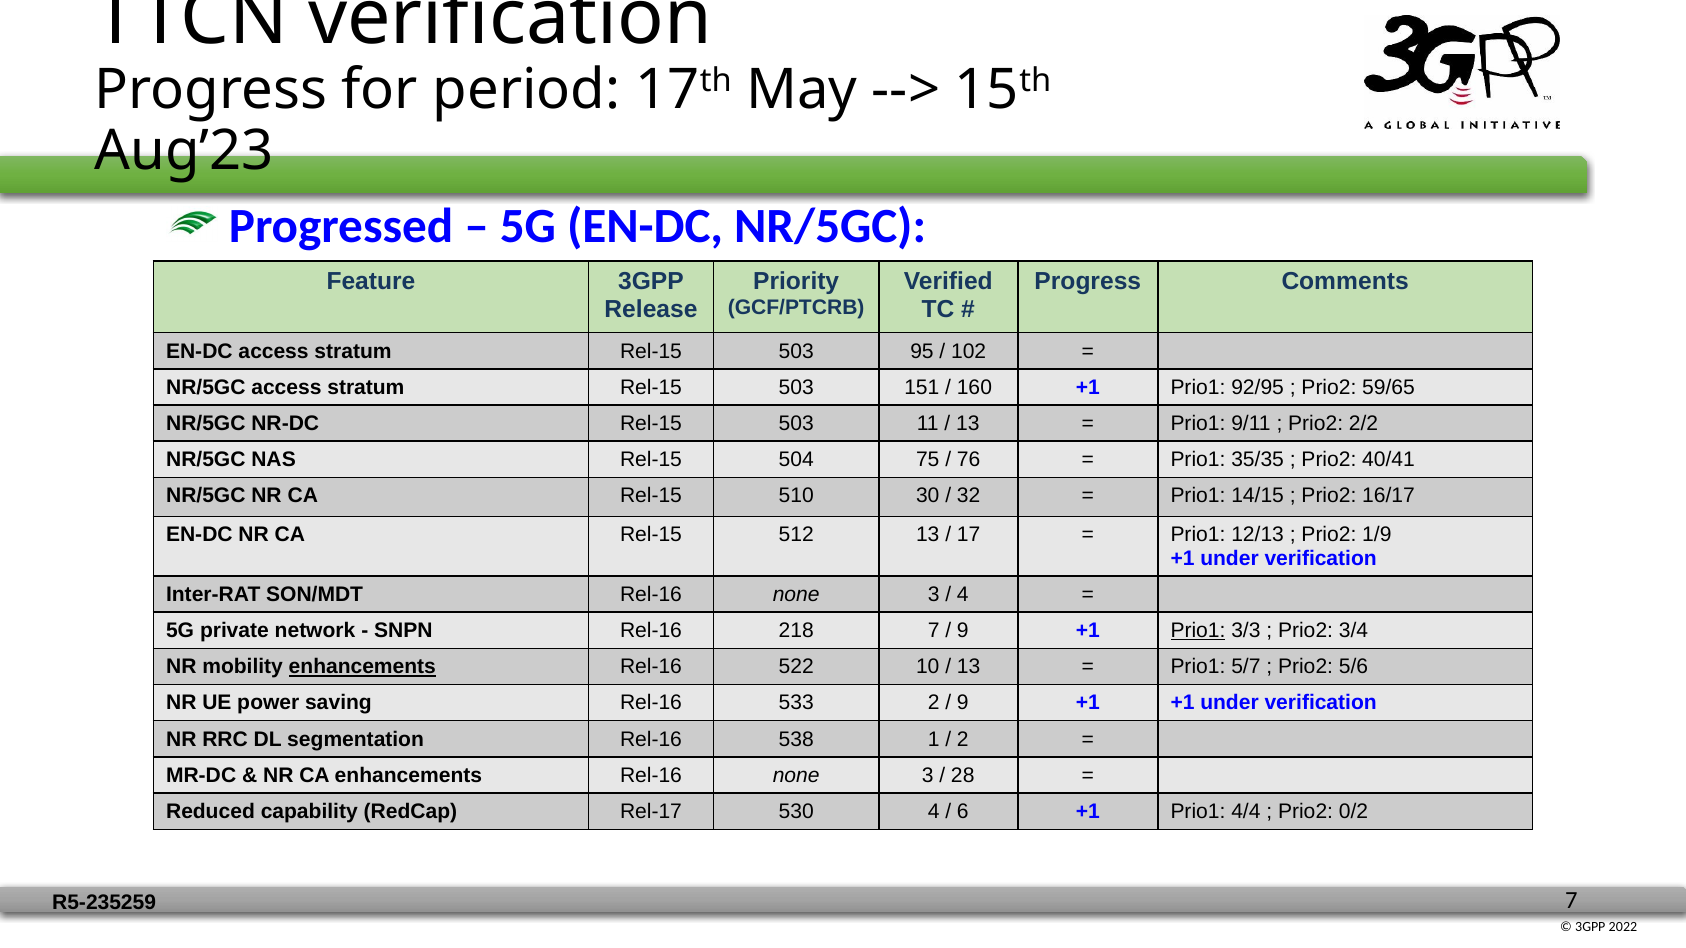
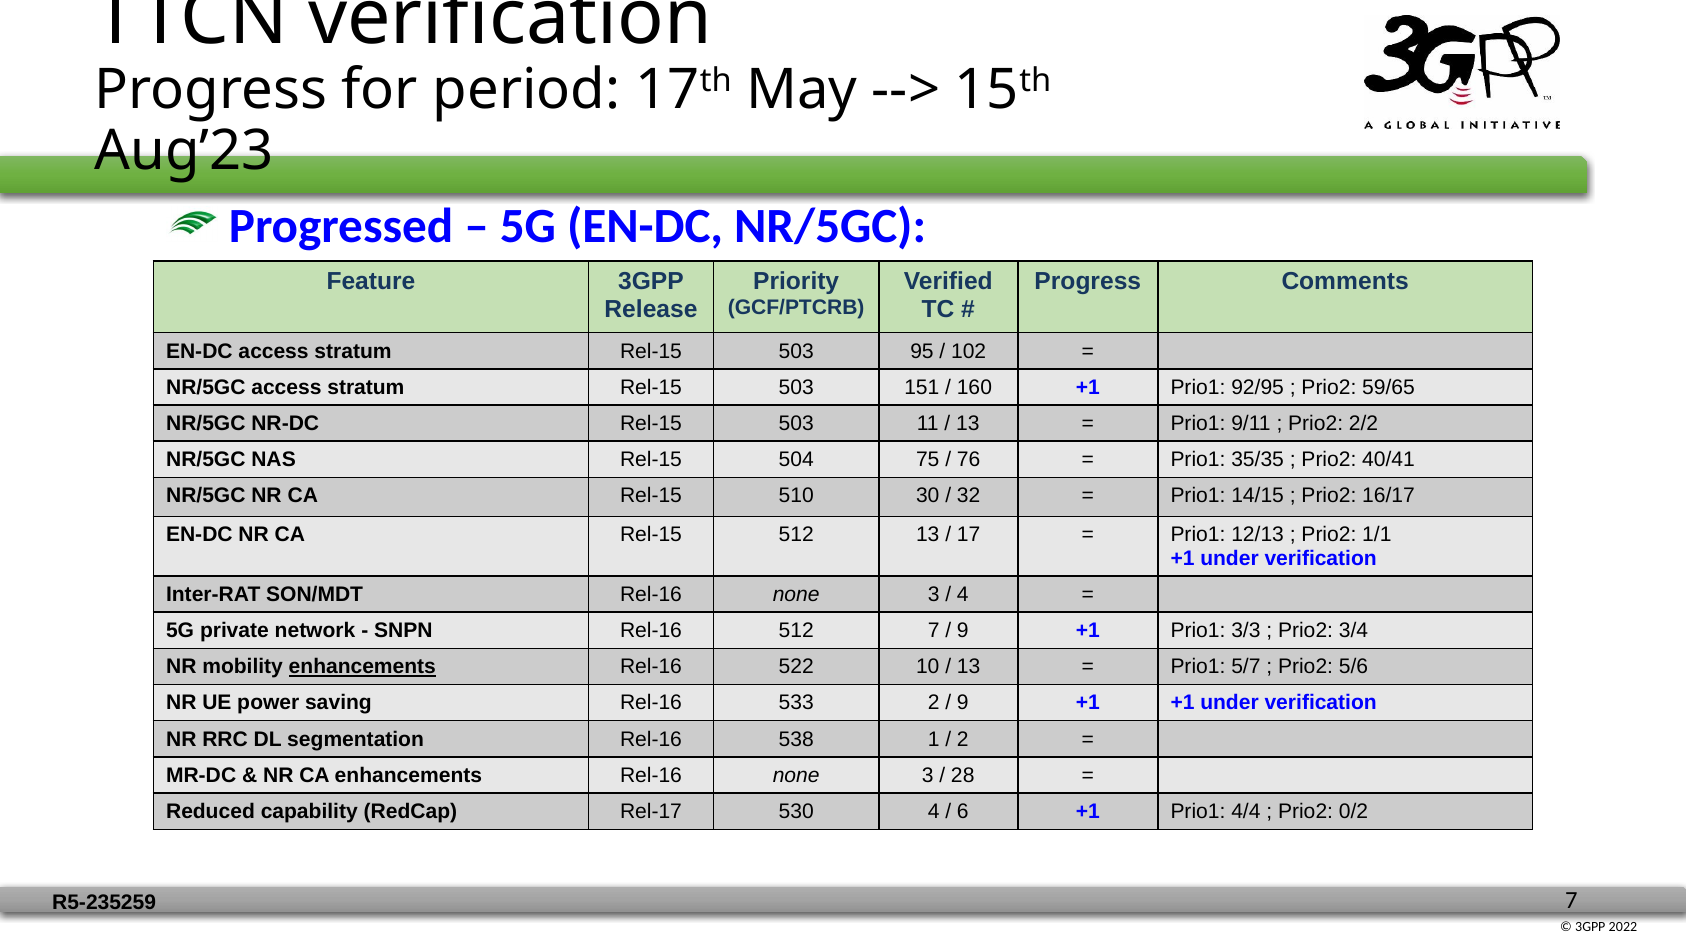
1/9: 1/9 -> 1/1 (1377, 535)
Rel-16 218: 218 -> 512 (796, 631)
Prio1 underline: present -> none (1198, 631)
